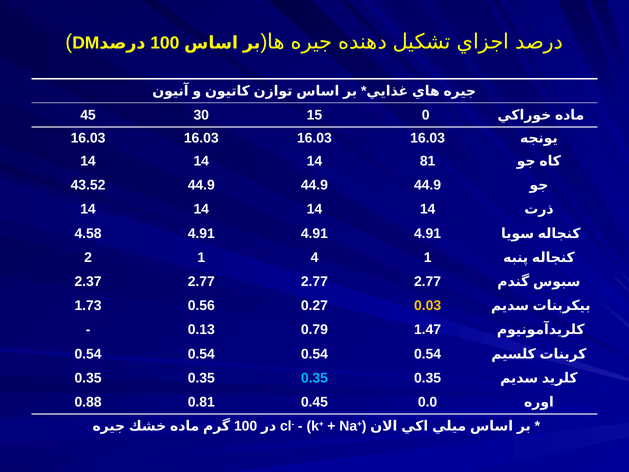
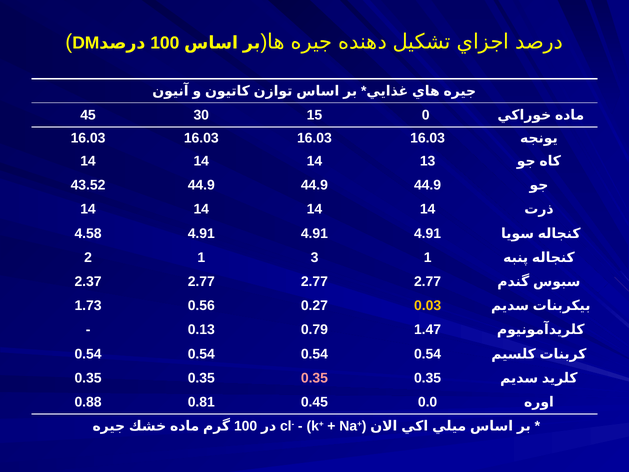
81: 81 -> 13 (428, 161)
4: 4 -> 3 (315, 257)
0.35 colour: light blue -> pink (314, 378)
